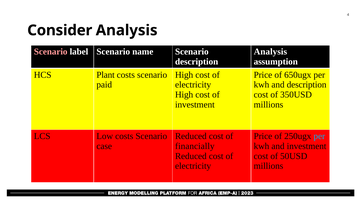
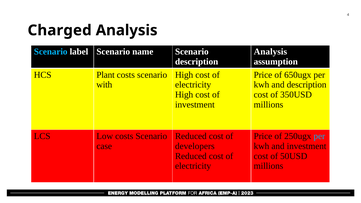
Consider: Consider -> Charged (60, 30)
Scenario colour: pink -> light blue (51, 52)
paid: paid -> with (104, 85)
financially: financially -> developers (195, 146)
